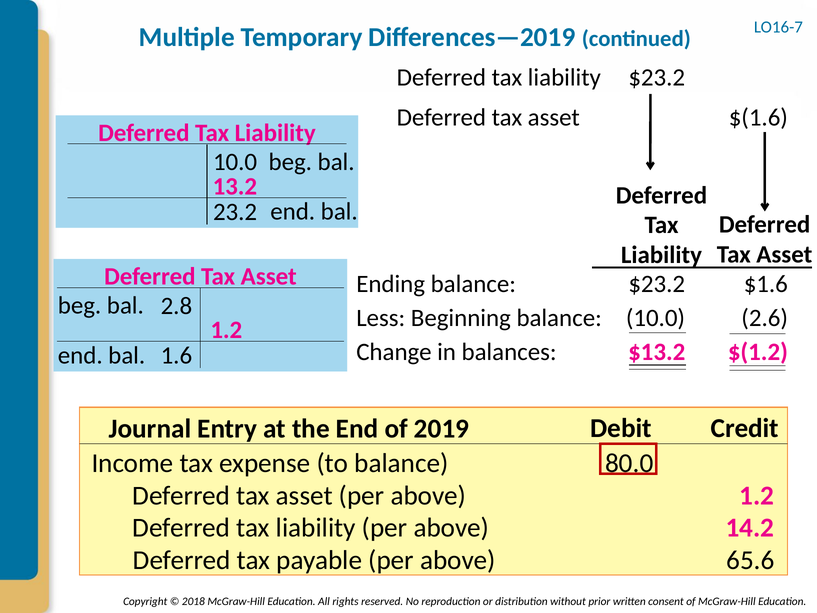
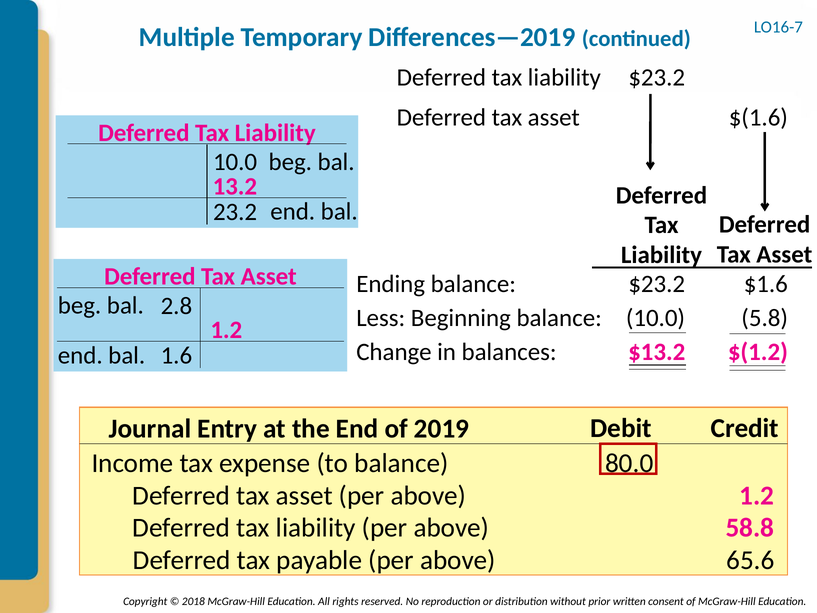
2.6: 2.6 -> 5.8 (765, 318)
14.2: 14.2 -> 58.8 (750, 528)
